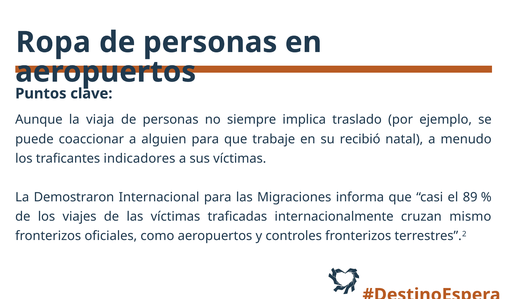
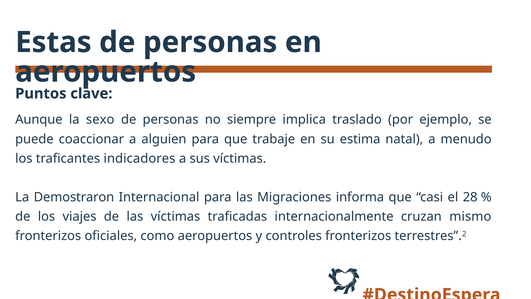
Ropa: Ropa -> Estas (53, 42)
viaja: viaja -> sexo (100, 120)
recibió: recibió -> estima (360, 139)
89: 89 -> 28 (470, 197)
